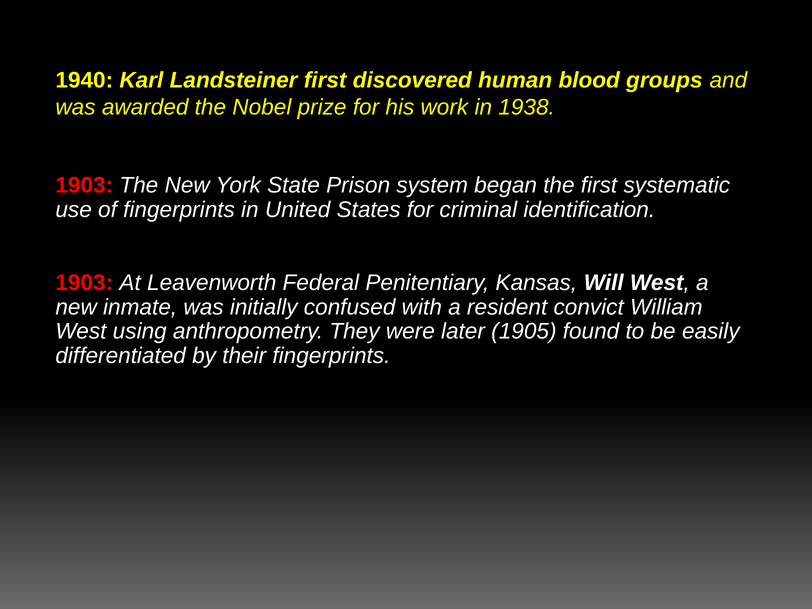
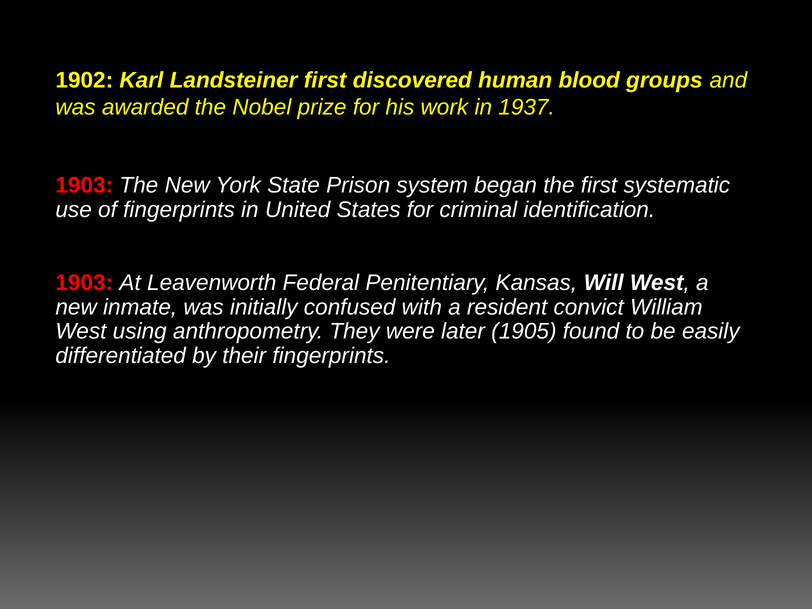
1940: 1940 -> 1902 (84, 80)
1938: 1938 -> 1937 (527, 107)
